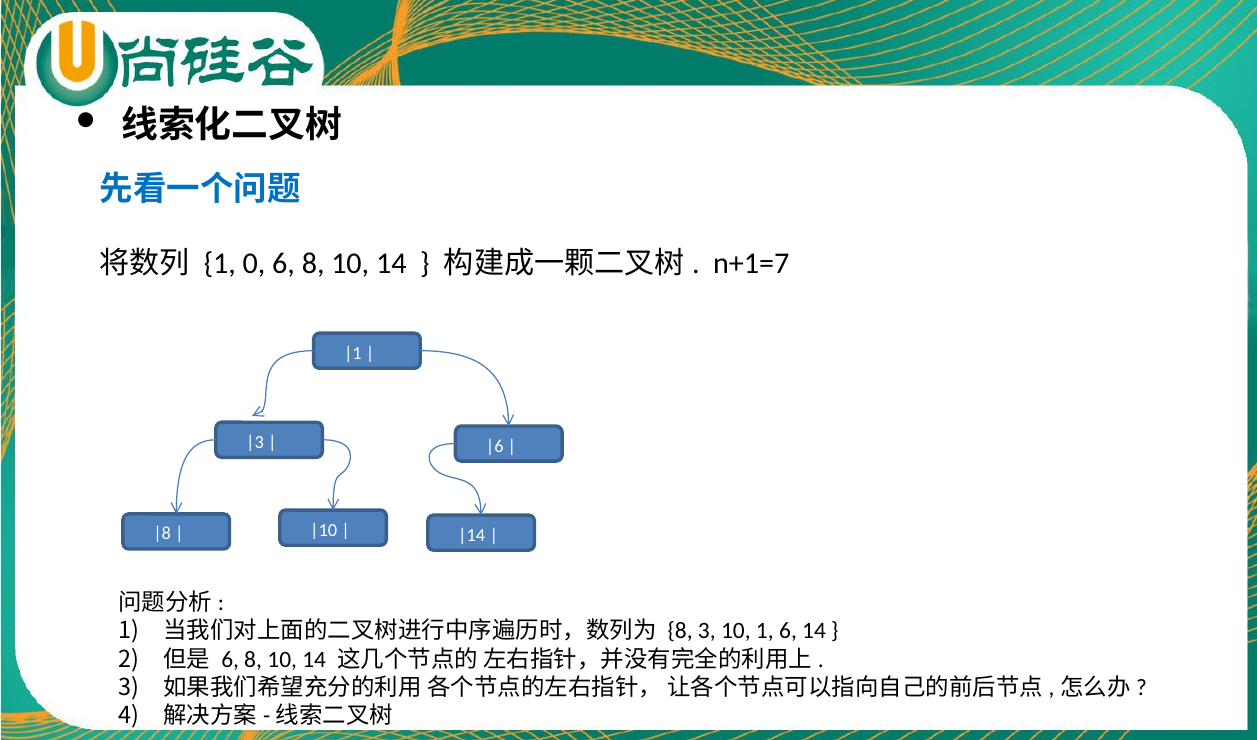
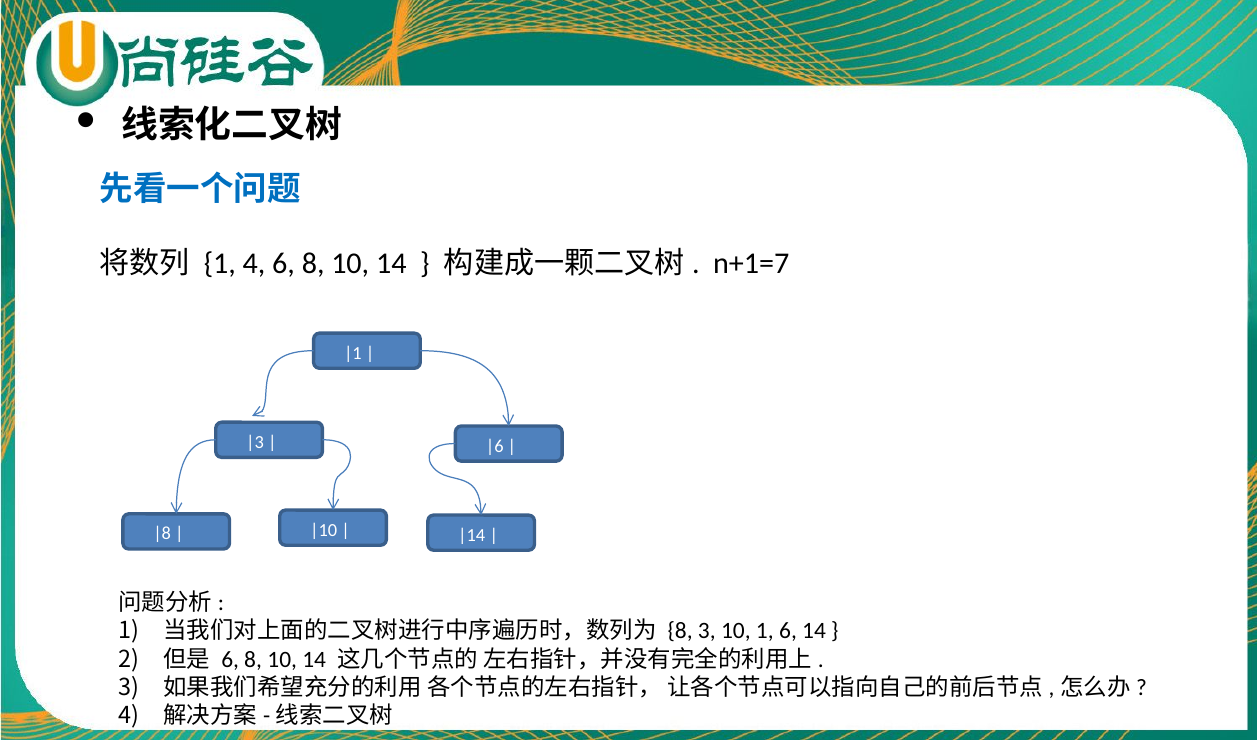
1 0: 0 -> 4 (254, 264)
